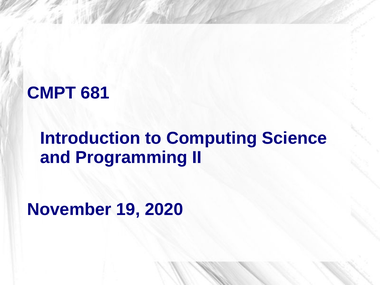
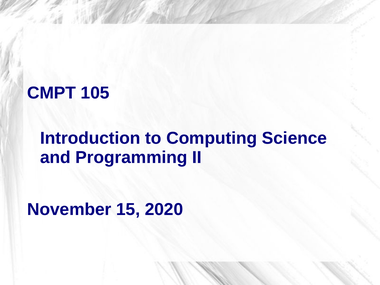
681: 681 -> 105 (95, 93)
19: 19 -> 15 (128, 209)
